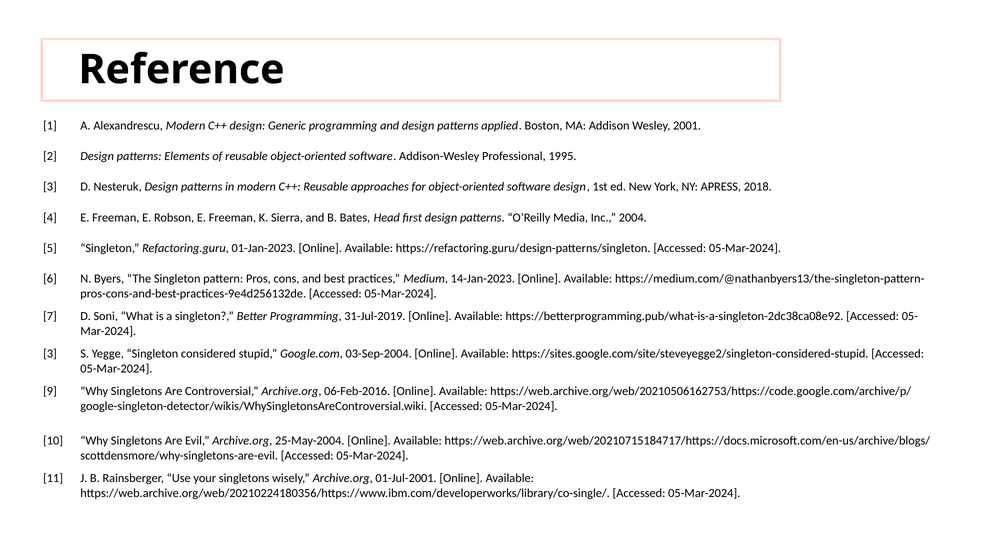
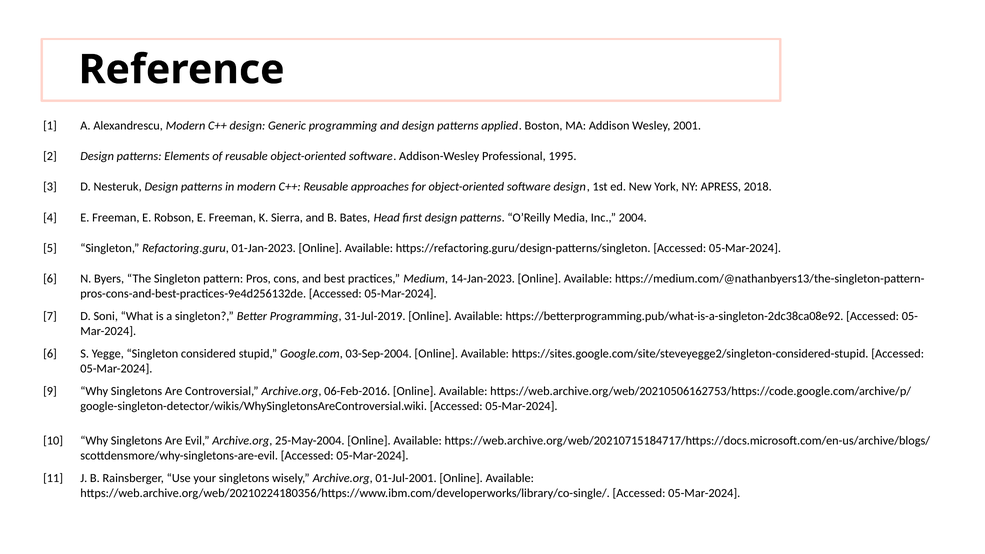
3: 3 -> 6 (50, 354)
